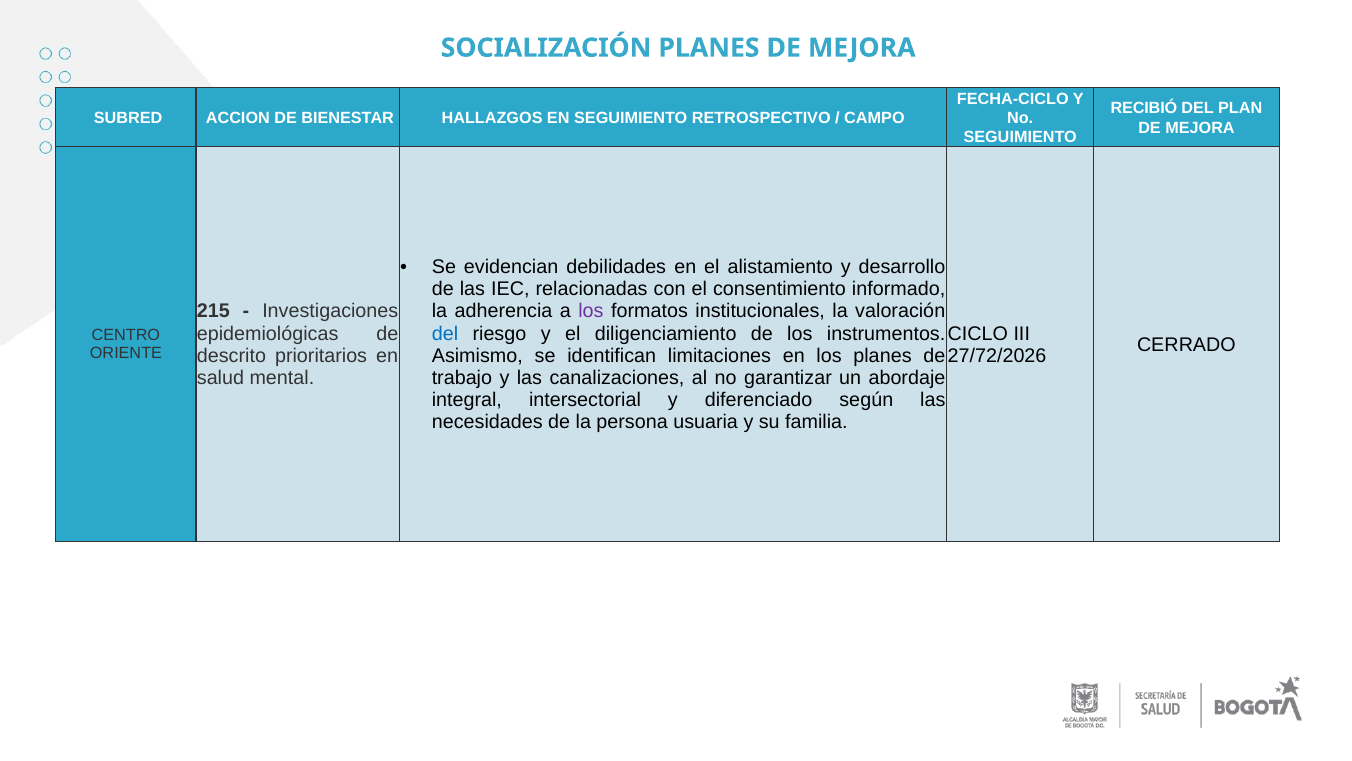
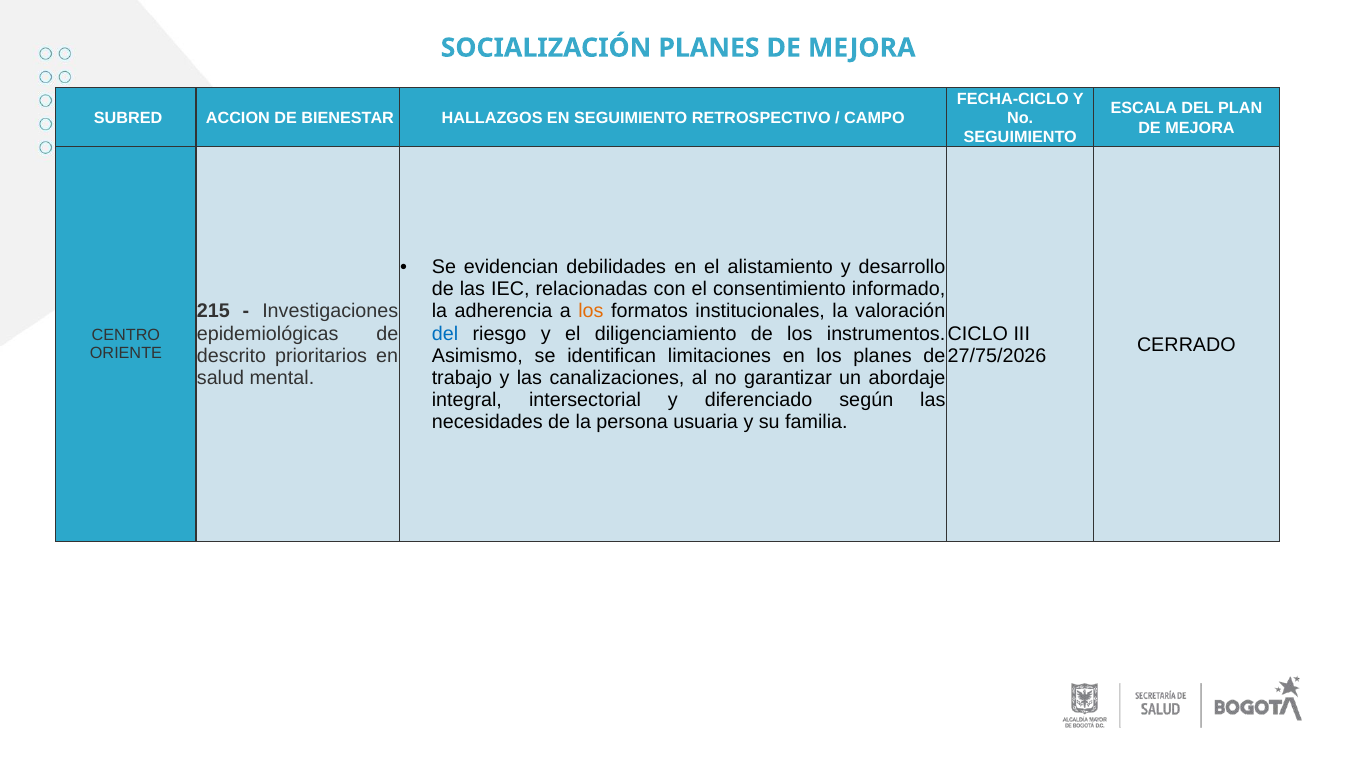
RECIBIÓ: RECIBIÓ -> ESCALA (1144, 108)
los colour: purple -> orange (591, 311)
27/72/2026: 27/72/2026 -> 27/75/2026 (997, 355)
